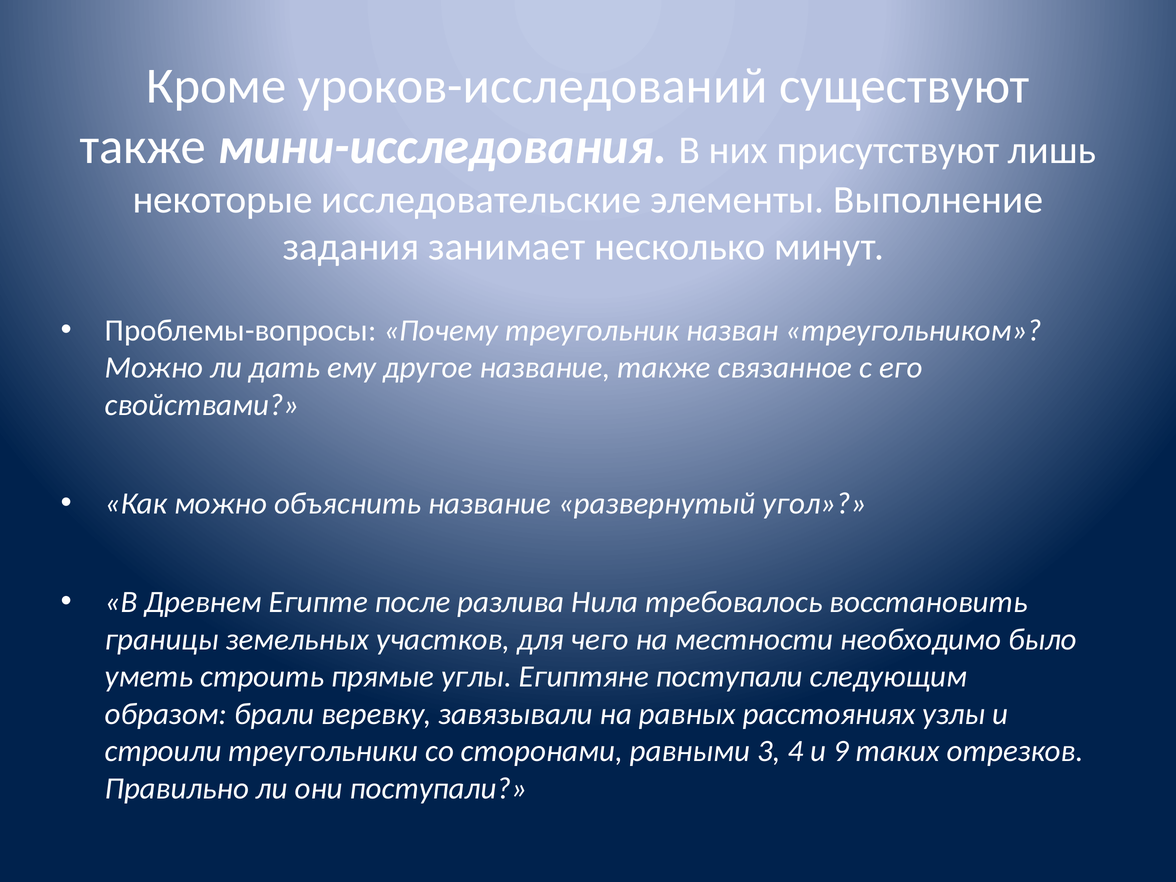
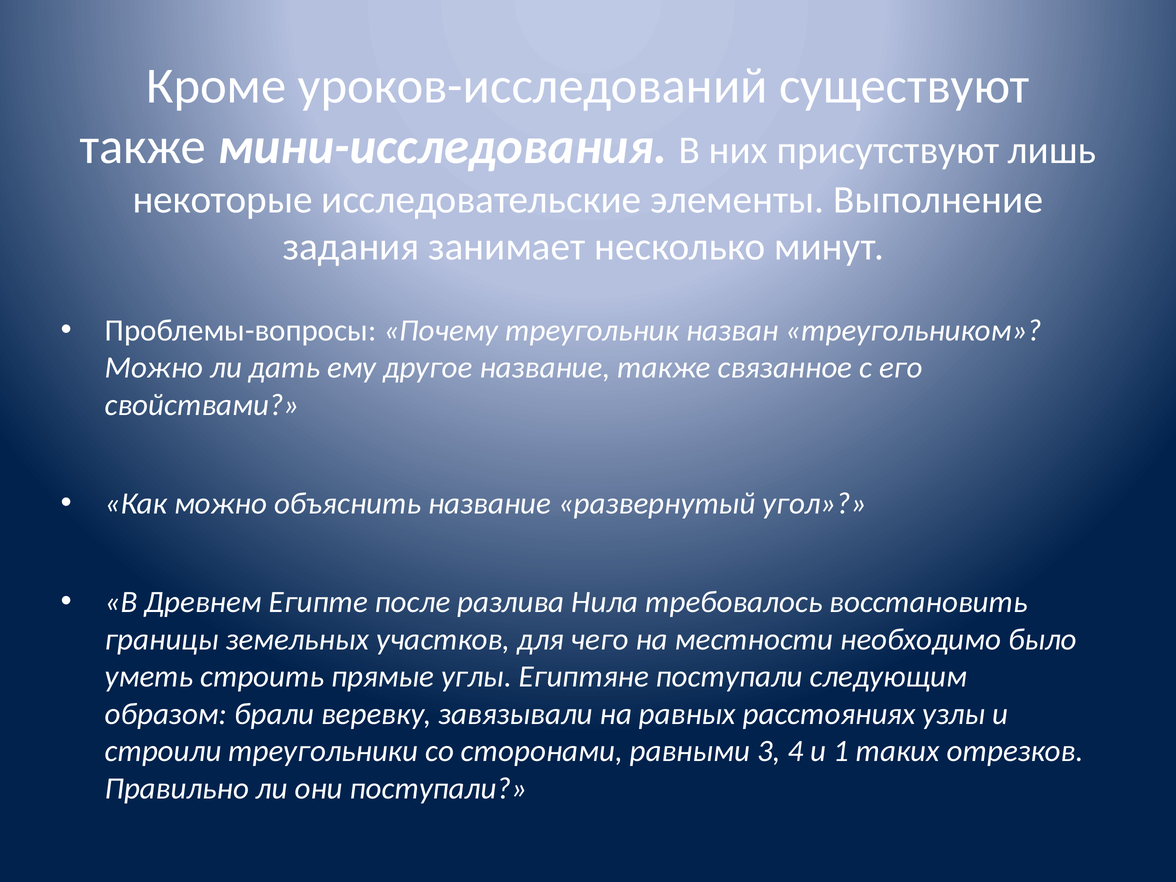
9: 9 -> 1 (841, 751)
